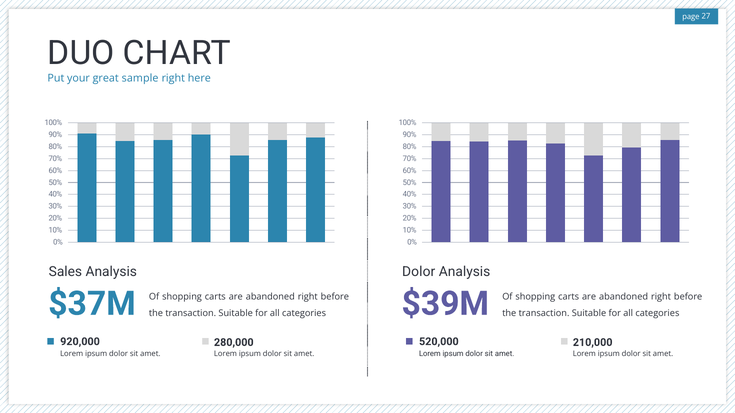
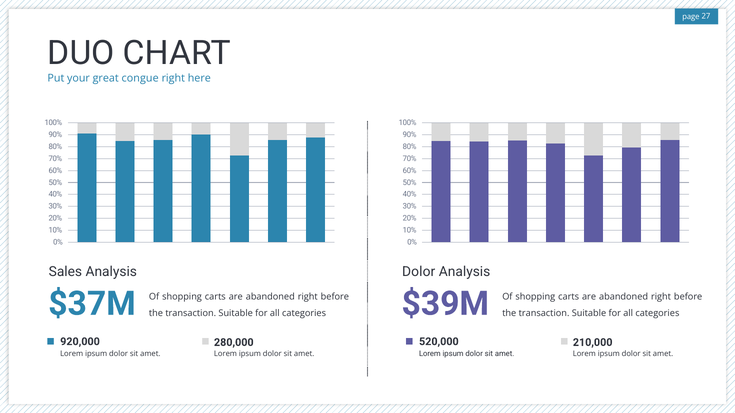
sample: sample -> congue (140, 78)
